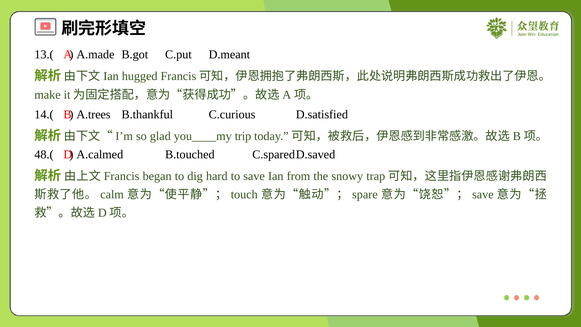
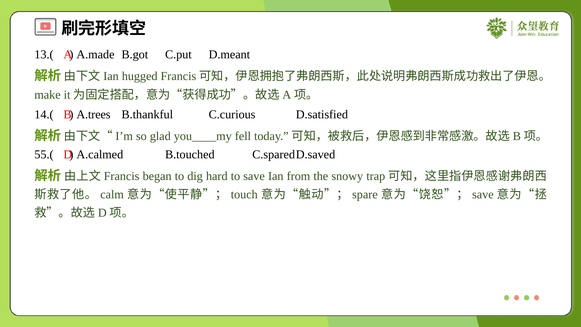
trip: trip -> fell (243, 136)
48.(: 48.( -> 55.( (44, 155)
